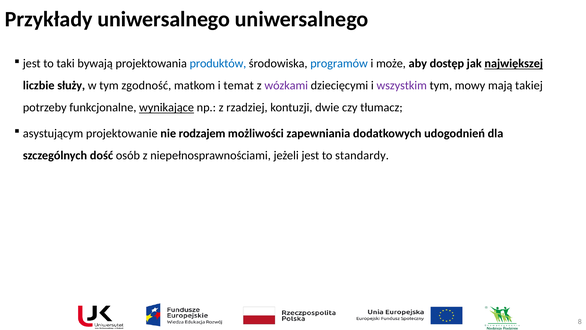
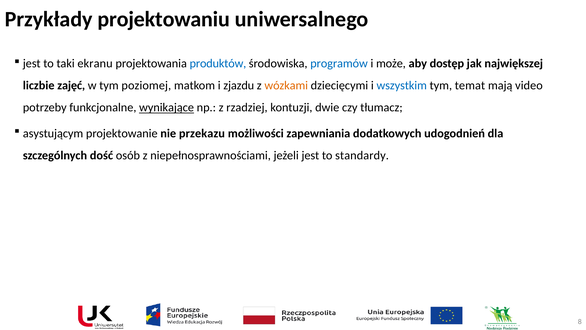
Przykłady uniwersalnego: uniwersalnego -> projektowaniu (164, 19)
bywają: bywają -> ekranu (95, 64)
największej underline: present -> none (514, 64)
służy: służy -> zajęć (71, 86)
zgodność: zgodność -> poziomej (146, 86)
temat: temat -> zjazdu (239, 86)
wózkami colour: purple -> orange (286, 86)
wszystkim colour: purple -> blue (402, 86)
mowy: mowy -> temat (470, 86)
takiej: takiej -> video (529, 86)
rodzajem: rodzajem -> przekazu (202, 133)
